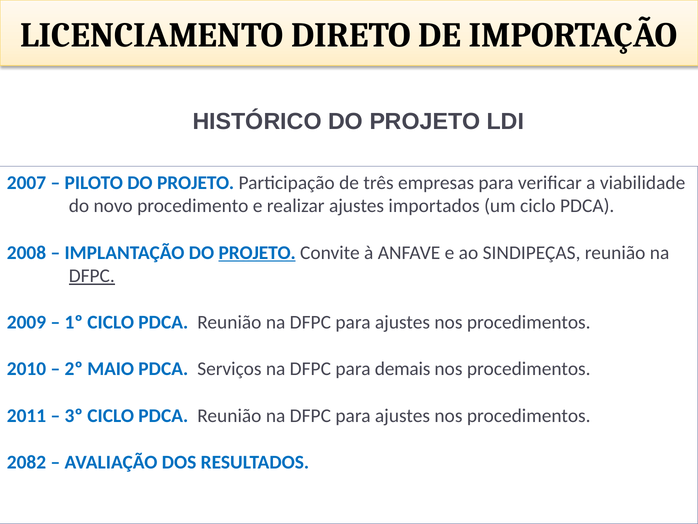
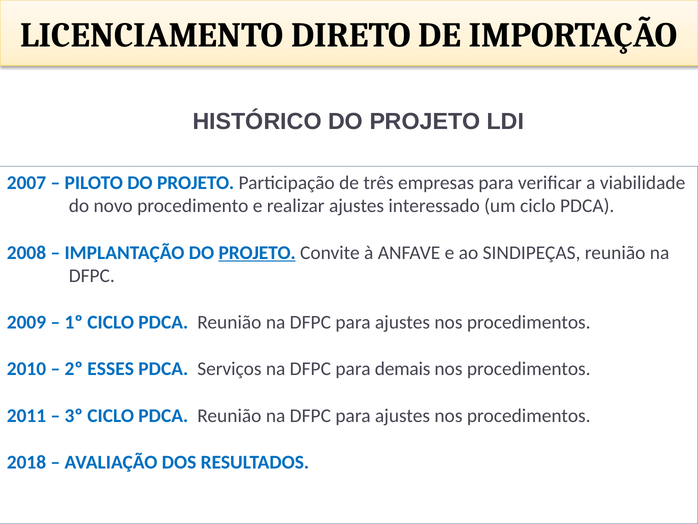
importados: importados -> interessado (434, 206)
DFPC underline: present -> none (92, 276)
MAIO: MAIO -> ESSES (111, 369)
2082: 2082 -> 2018 (26, 462)
